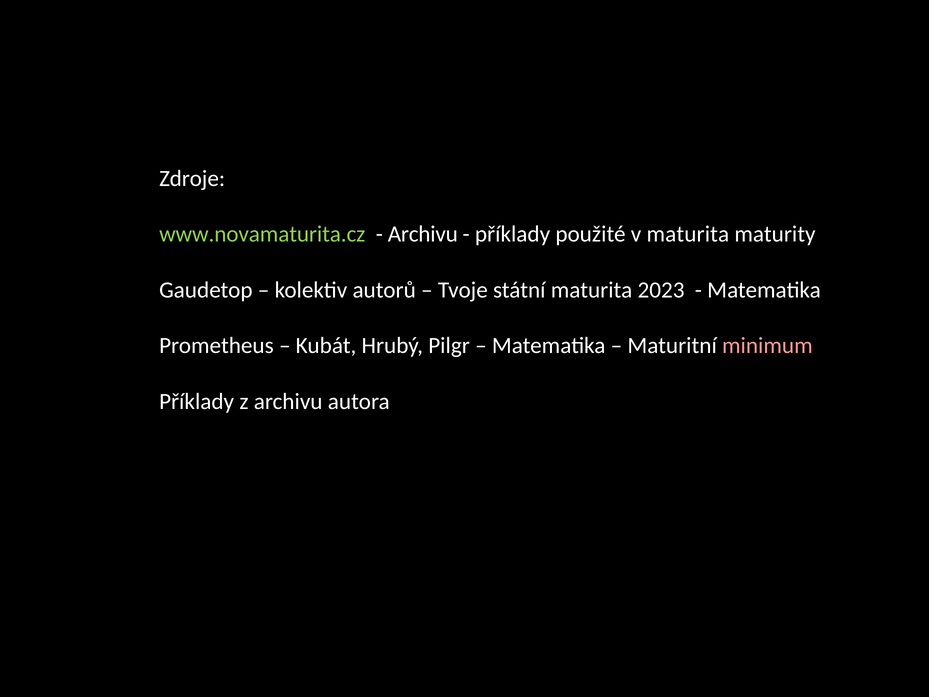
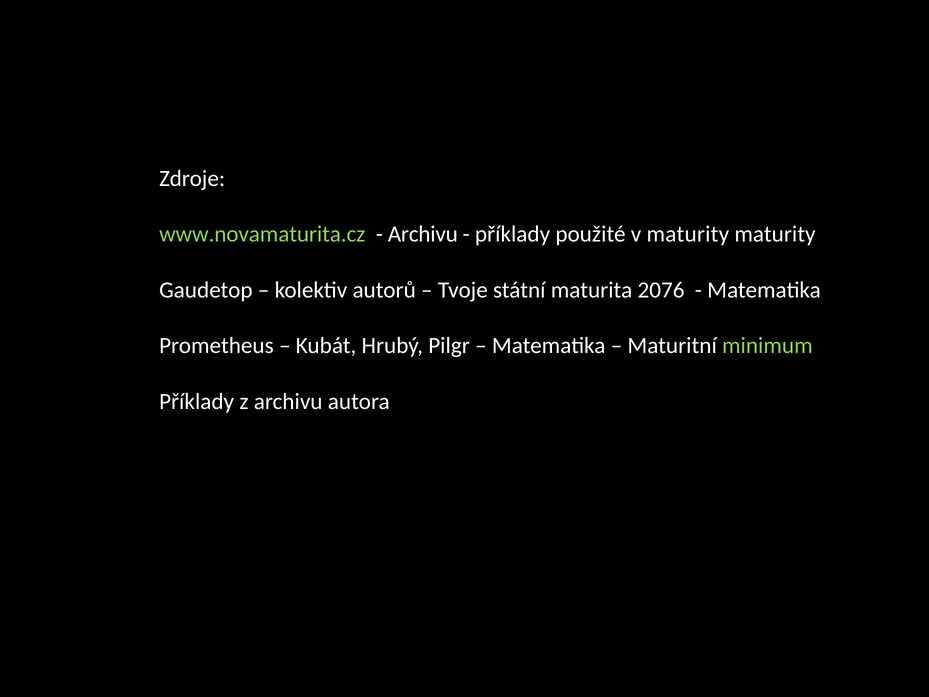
v maturita: maturita -> maturity (688, 234)
2023: 2023 -> 2076 (661, 290)
minimum colour: pink -> light green (767, 346)
